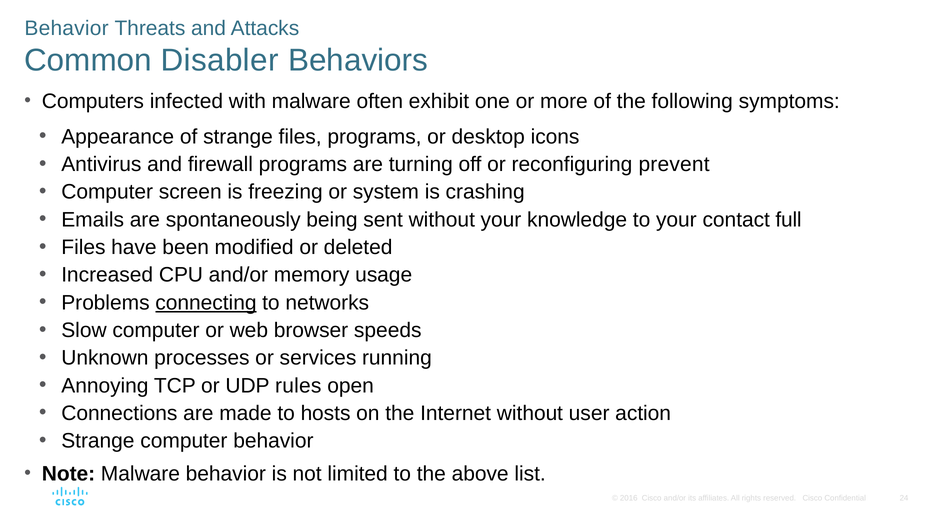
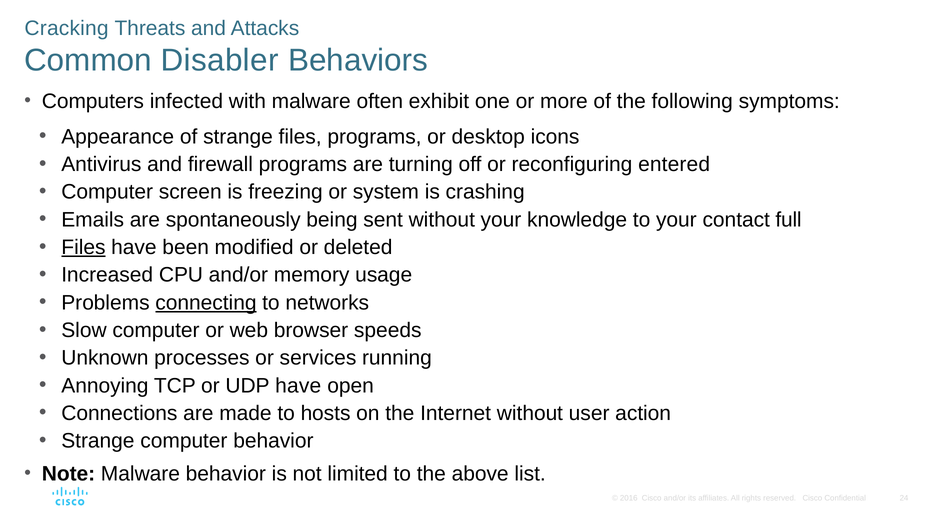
Behavior: Behavior -> Cracking (67, 28)
prevent: prevent -> entered (674, 164)
Files underline: none -> present (83, 247)
UDP rules: rules -> have (298, 386)
